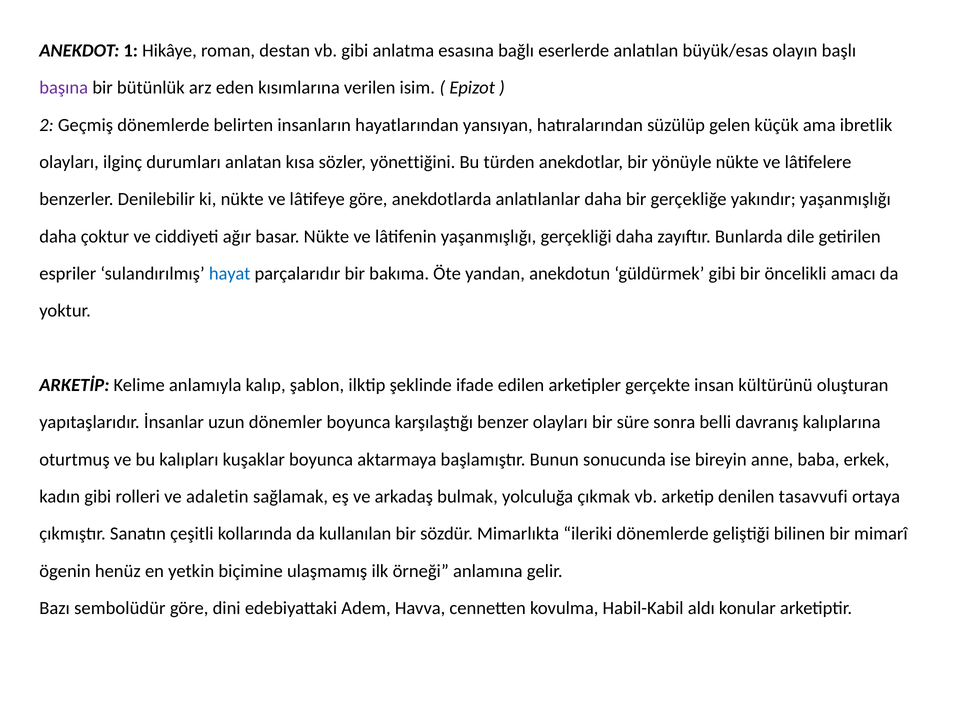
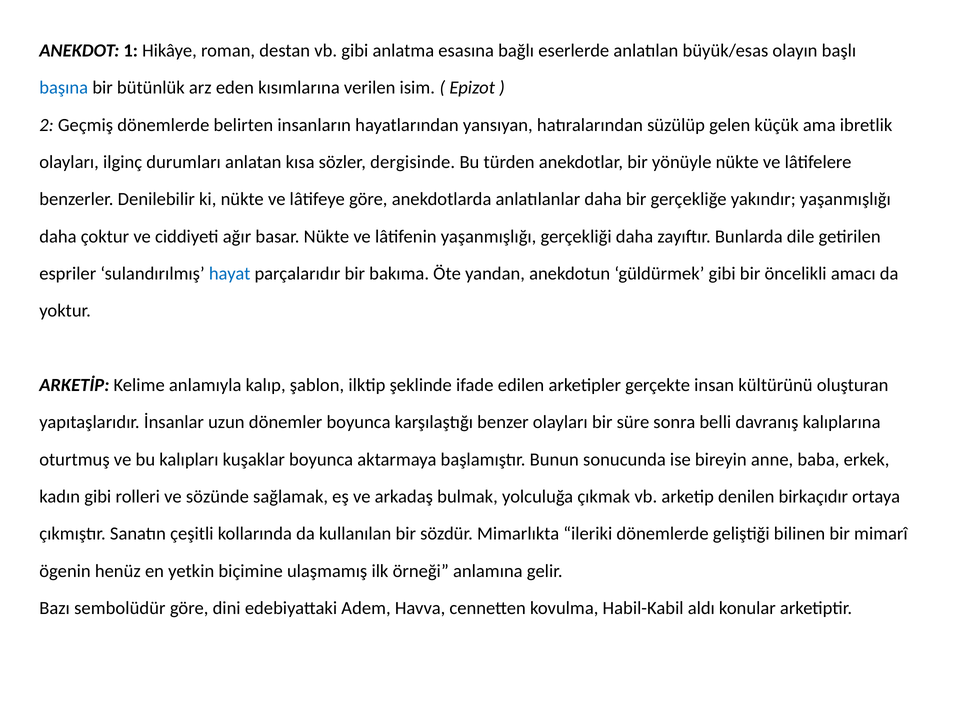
başına colour: purple -> blue (64, 88)
yönettiğini: yönettiğini -> dergisinde (413, 162)
adaletin: adaletin -> sözünde (217, 497)
tasavvufi: tasavvufi -> birkaçıdır (813, 497)
